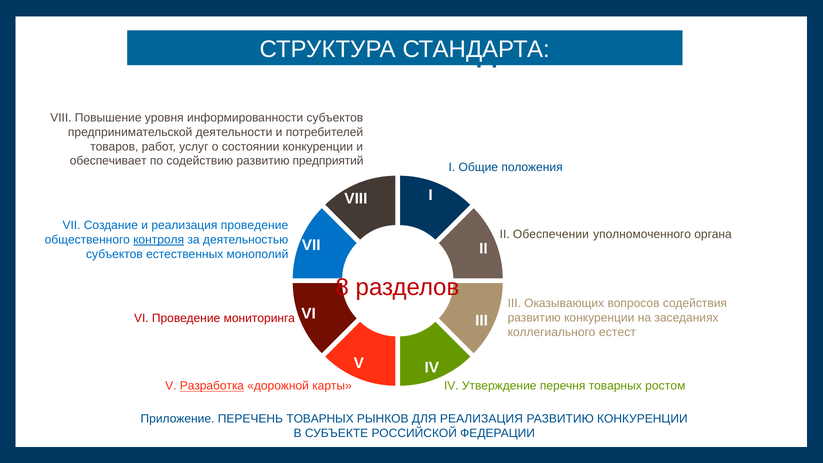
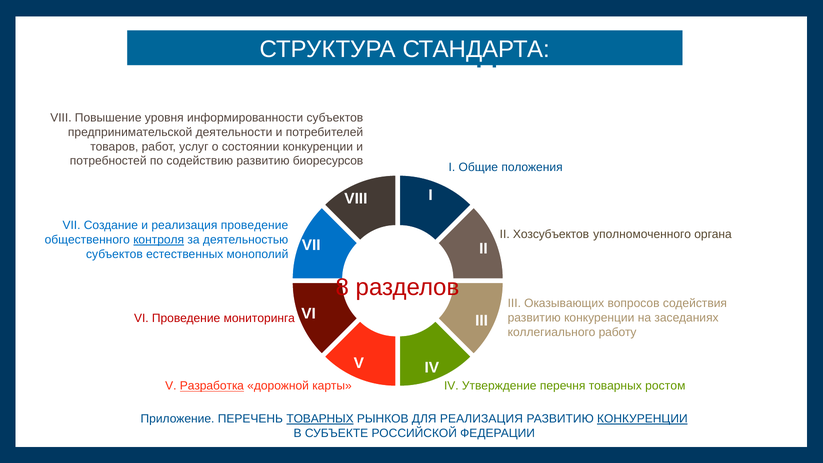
обеспечивает: обеспечивает -> потребностей (108, 161)
предприятий: предприятий -> биоресурсов (328, 161)
Обеспечении: Обеспечении -> Хозсубъектов (551, 234)
естест: естест -> работу (618, 332)
ТОВАРНЫХ underline: none -> present (320, 419)
КОНКУРЕНЦИИ underline: none -> present (642, 419)
